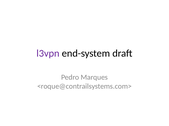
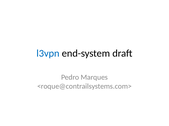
l3vpn colour: purple -> blue (48, 54)
